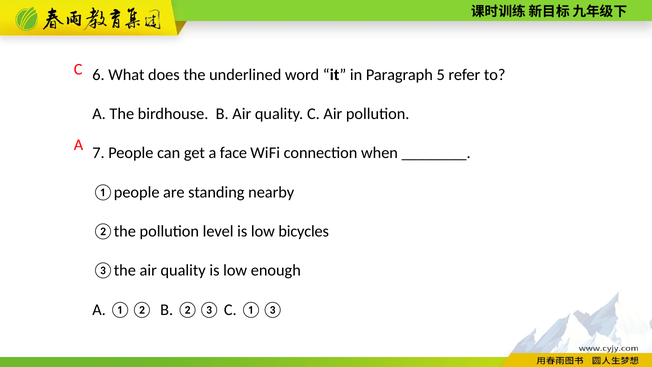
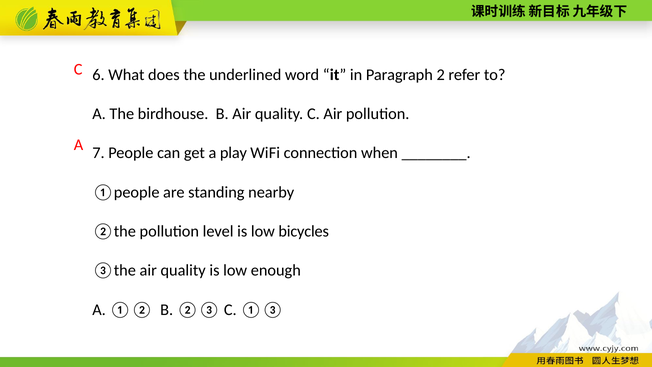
5: 5 -> 2 (441, 75)
face: face -> play (233, 153)
